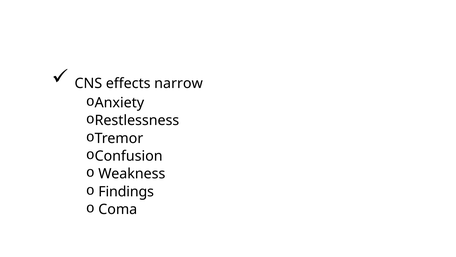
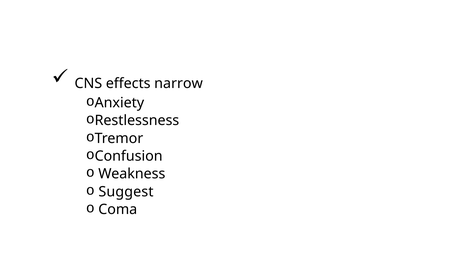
Findings: Findings -> Suggest (126, 191)
